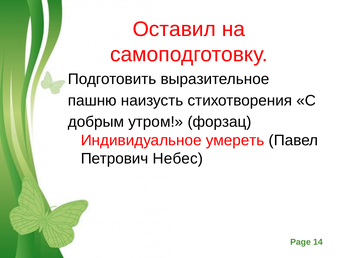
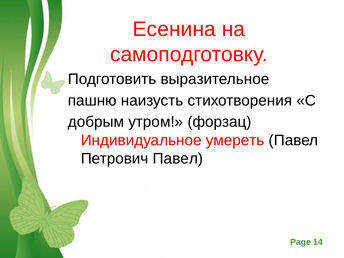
Оставил: Оставил -> Есенина (174, 29)
Петрович Небес: Небес -> Павел (178, 159)
